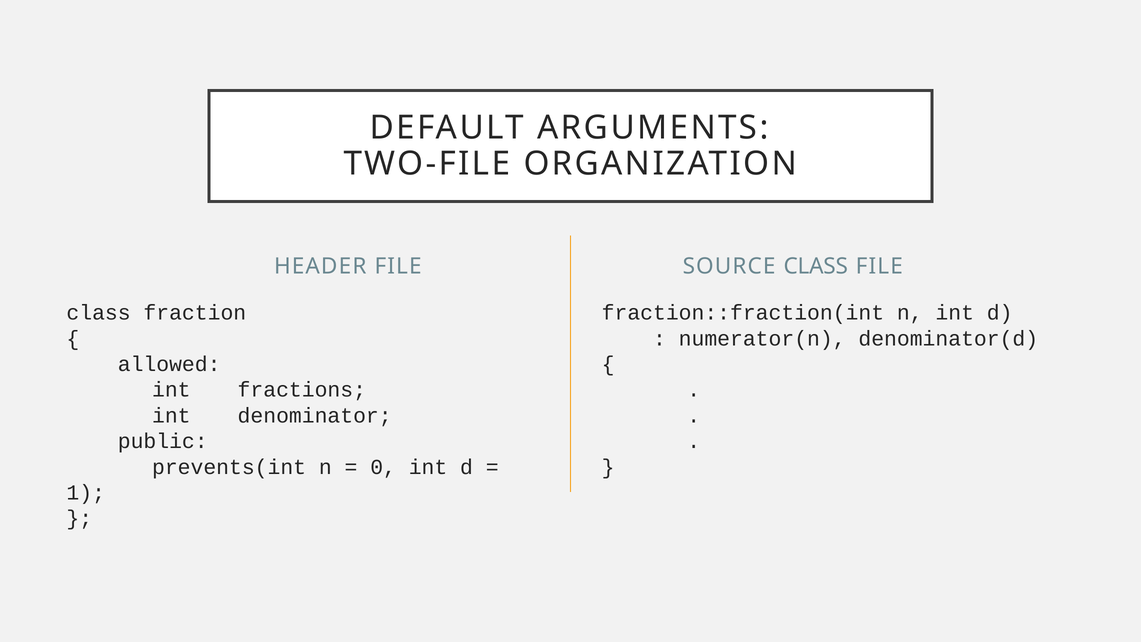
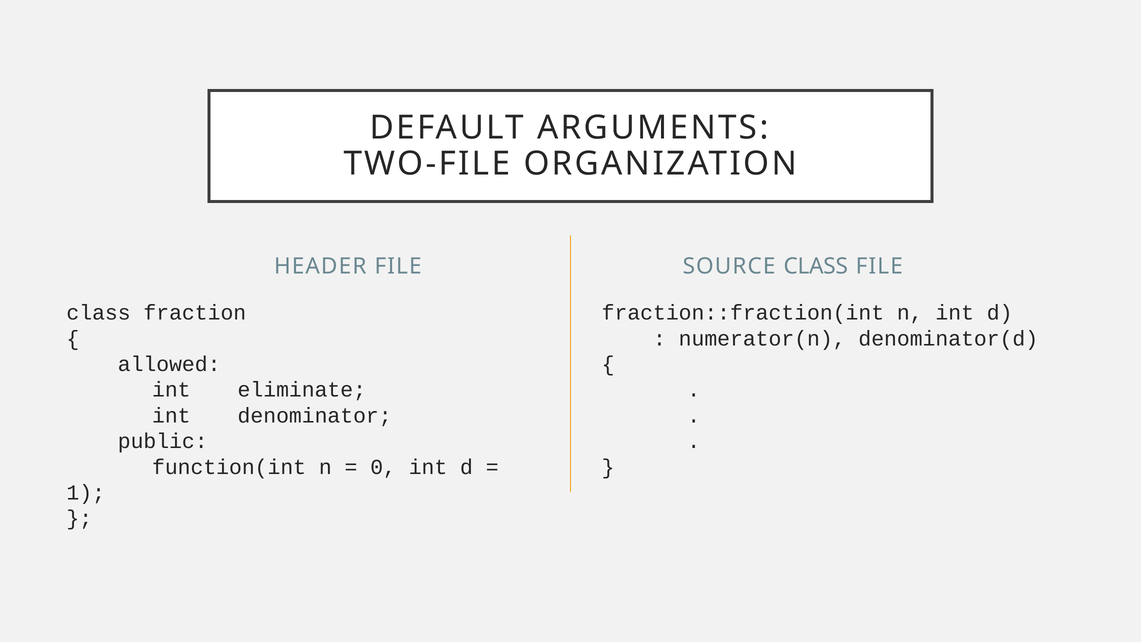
fractions: fractions -> eliminate (302, 390)
prevents(int: prevents(int -> function(int (229, 467)
